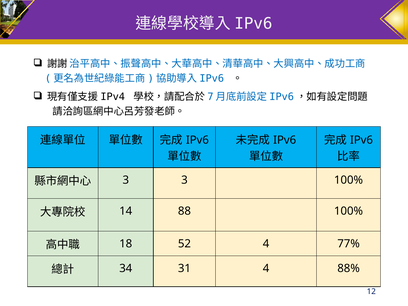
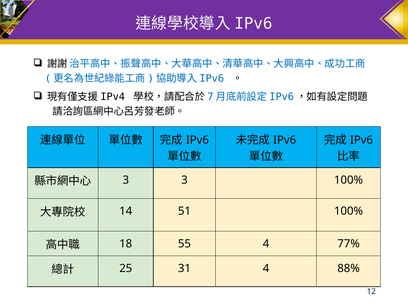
88: 88 -> 51 (184, 211)
52: 52 -> 55 (184, 244)
34: 34 -> 25 (126, 268)
